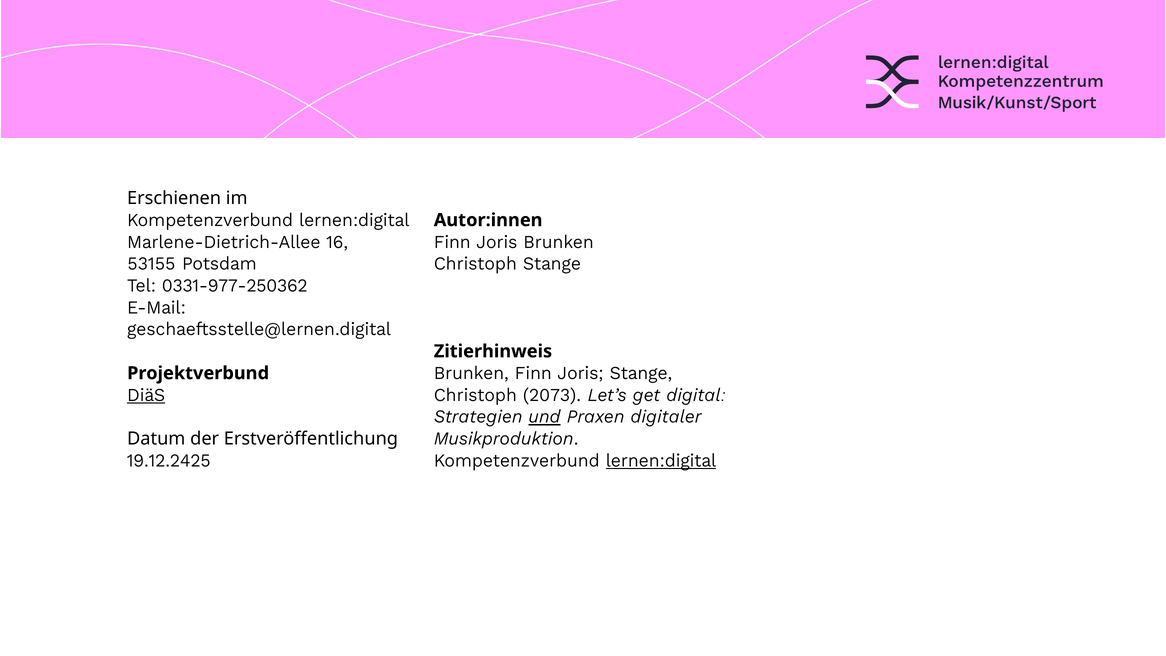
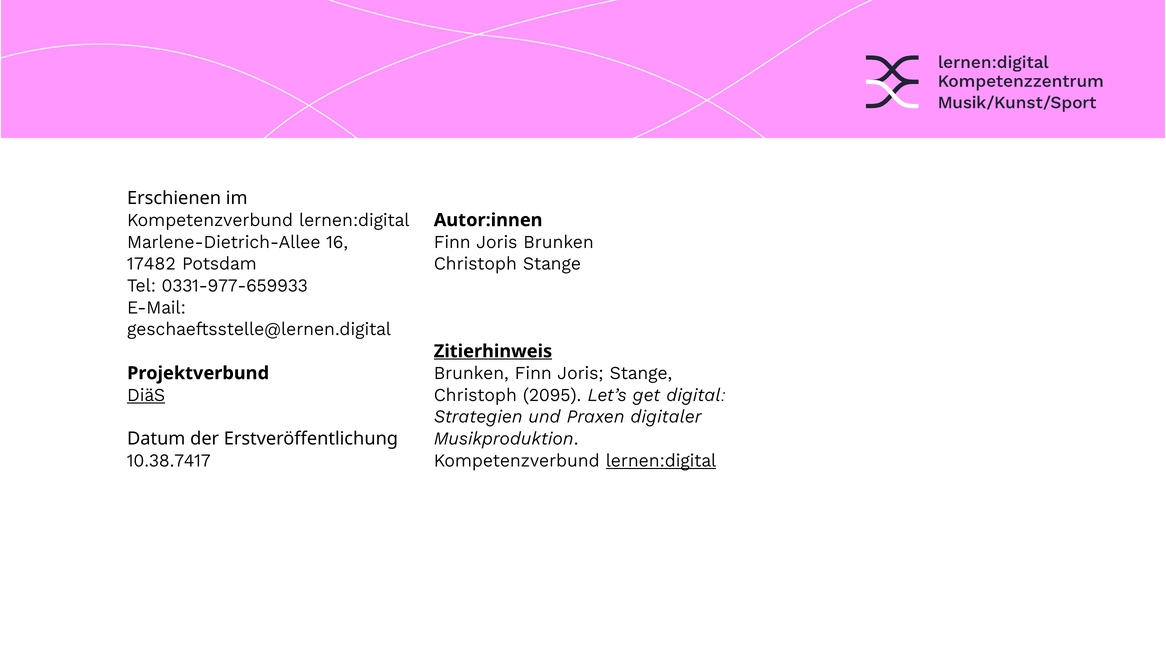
53155: 53155 -> 17482 (151, 264)
0331-977-250362: 0331-977-250362 -> 0331-977-659933 (235, 286)
Zitierhinweis underline: none -> present (493, 351)
2073: 2073 -> 2095 (552, 395)
und underline: present -> none (545, 417)
19.12.2425: 19.12.2425 -> 10.38.7417 (169, 461)
